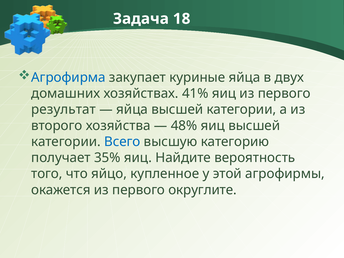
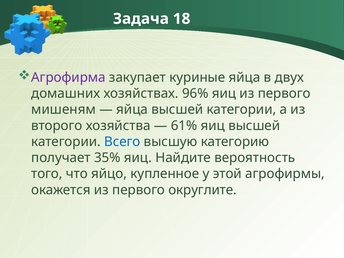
Агрофирма colour: blue -> purple (68, 77)
41%: 41% -> 96% (195, 93)
результат: результат -> мишеням (64, 110)
48%: 48% -> 61% (184, 126)
